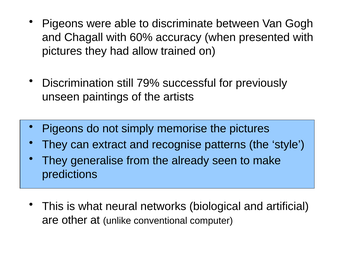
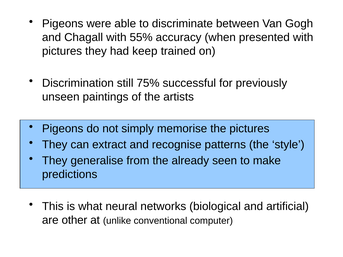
60%: 60% -> 55% (141, 37)
allow: allow -> keep (145, 51)
79%: 79% -> 75% (148, 83)
